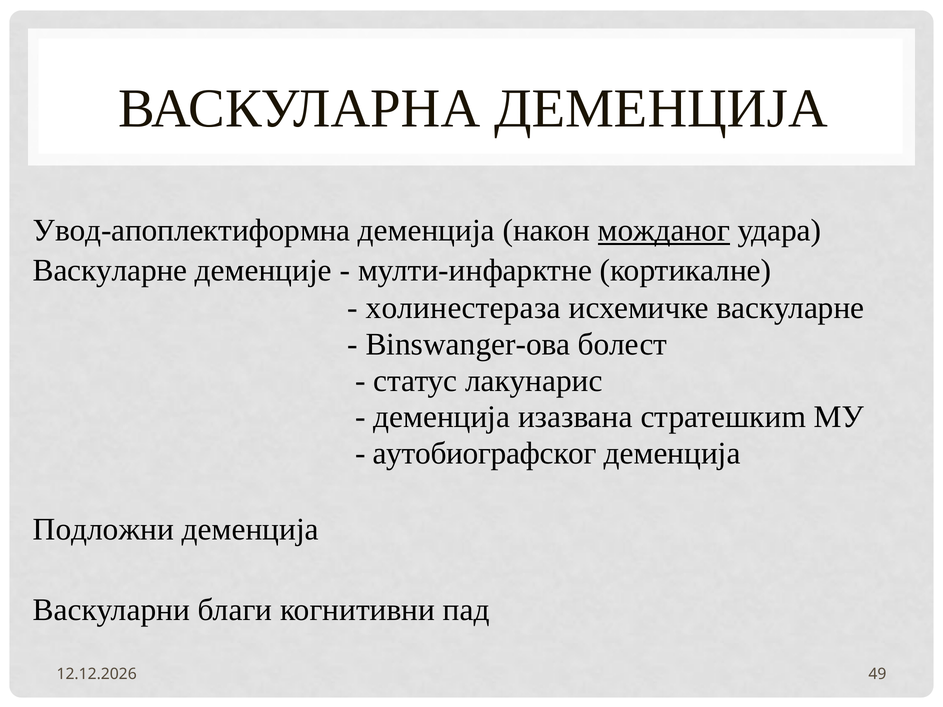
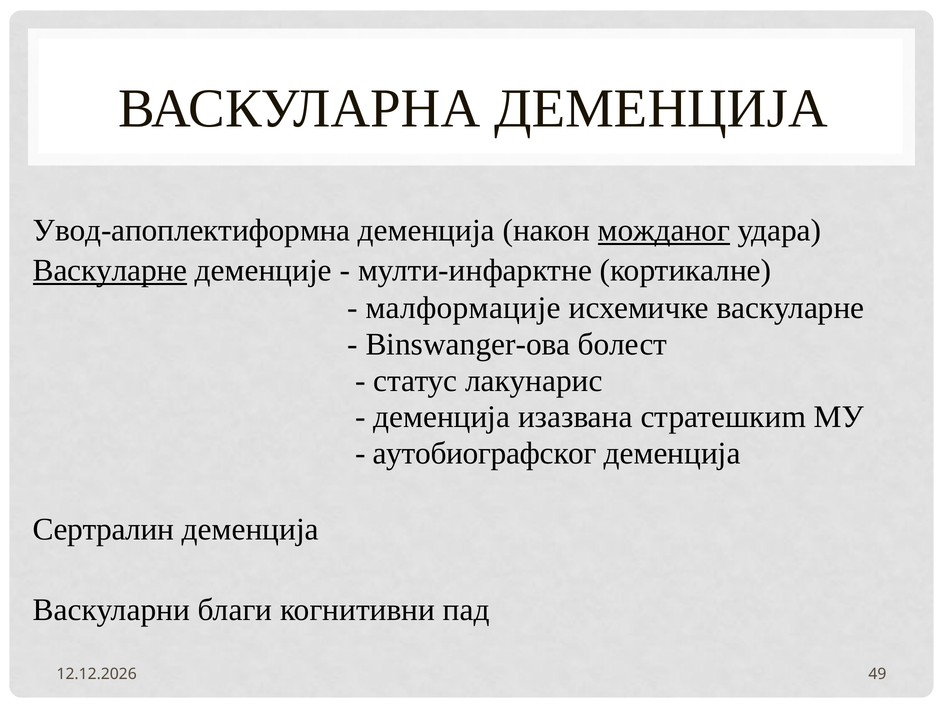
Васкуларне underline: none -> present (110, 271)
холинестераза: холинестераза -> малформације (463, 308)
Подложни: Подложни -> Сертралин (104, 530)
